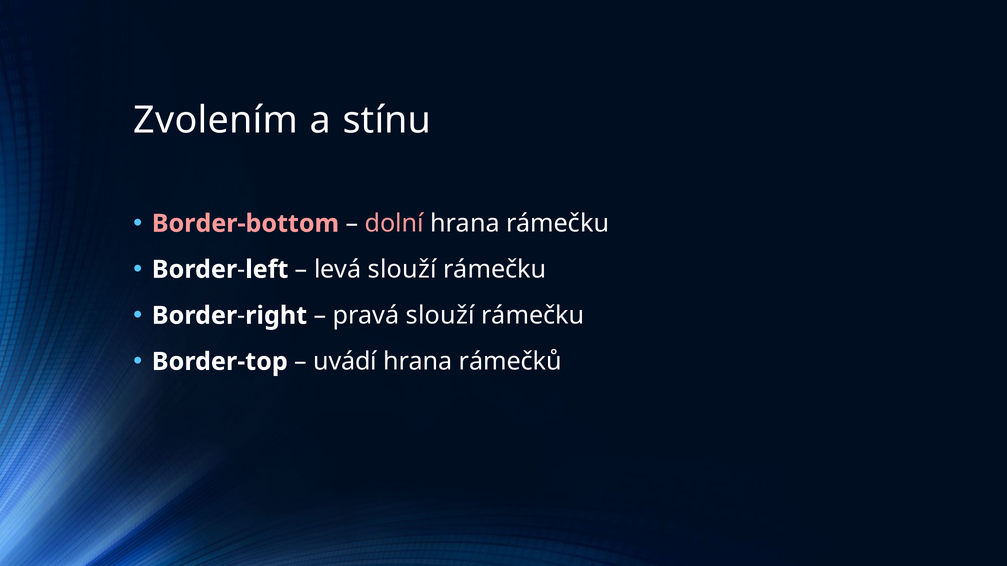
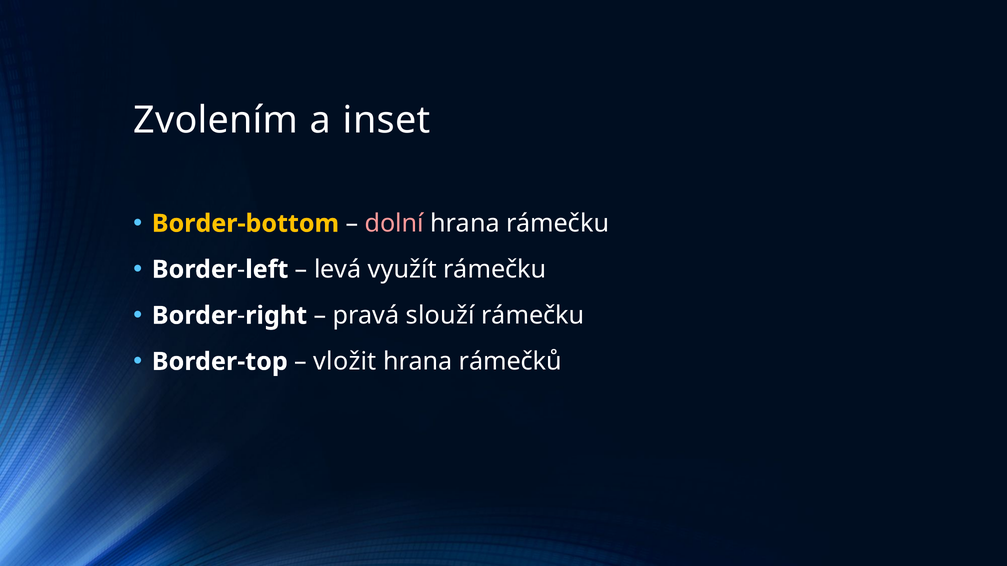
stínu: stínu -> inset (387, 120)
Border-bottom colour: pink -> yellow (245, 224)
levá slouží: slouží -> využít (402, 270)
uvádí: uvádí -> vložit (345, 362)
